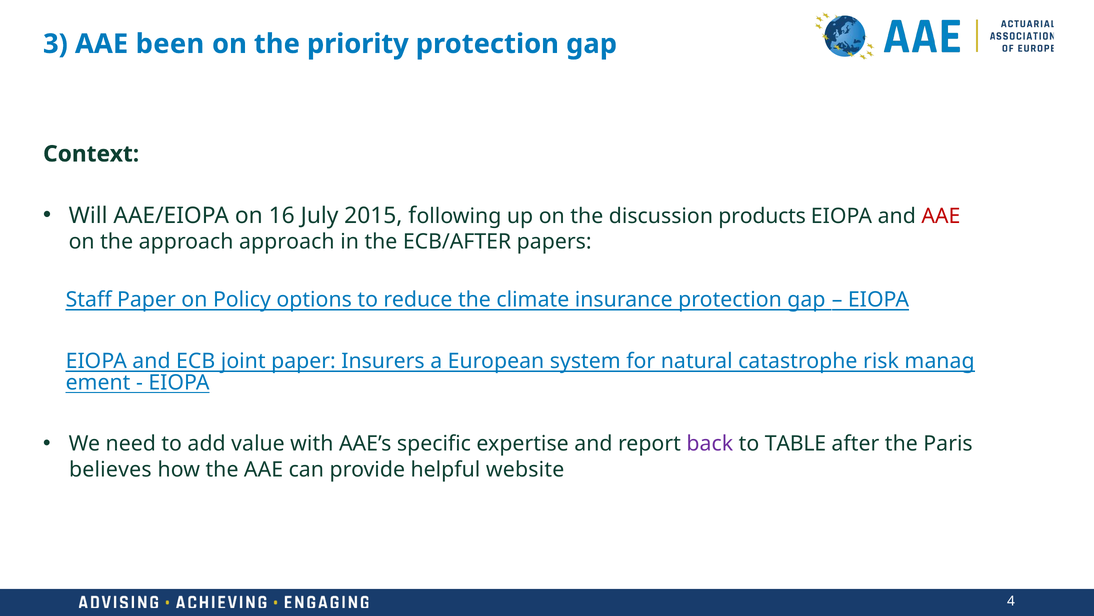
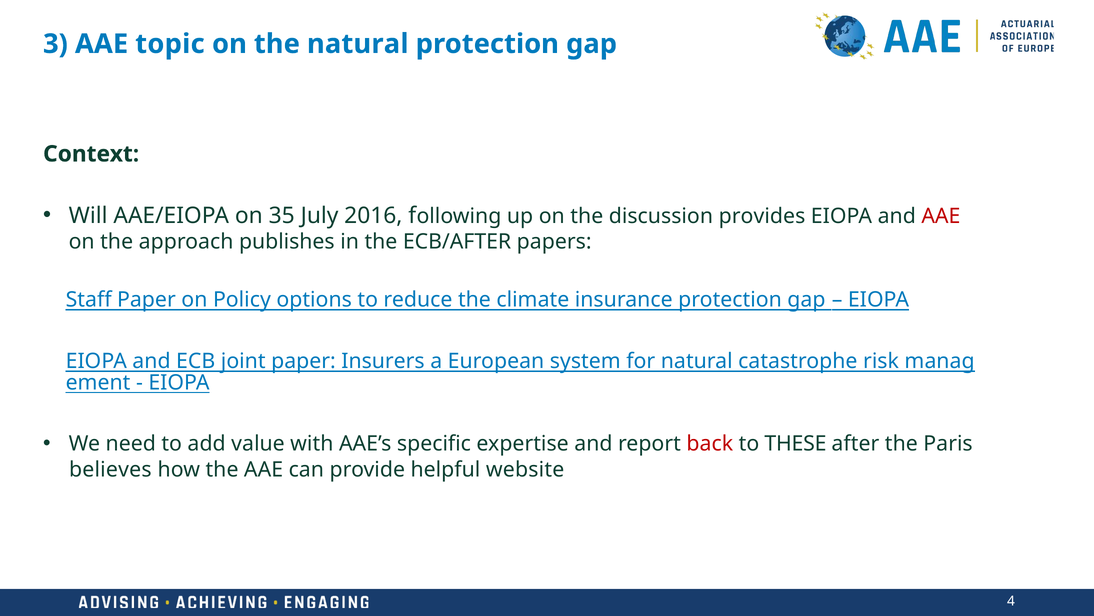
been: been -> topic (170, 44)
the priority: priority -> natural (358, 44)
16: 16 -> 35 (282, 215)
2015: 2015 -> 2016 (373, 215)
products: products -> provides (762, 216)
approach approach: approach -> publishes (287, 242)
back colour: purple -> red (710, 444)
TABLE: TABLE -> THESE (795, 444)
